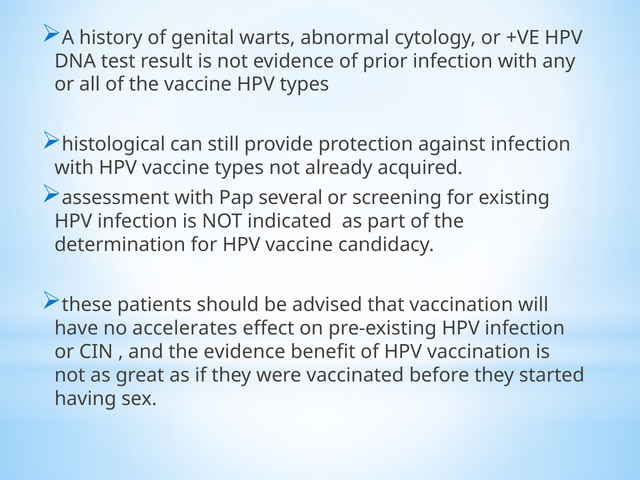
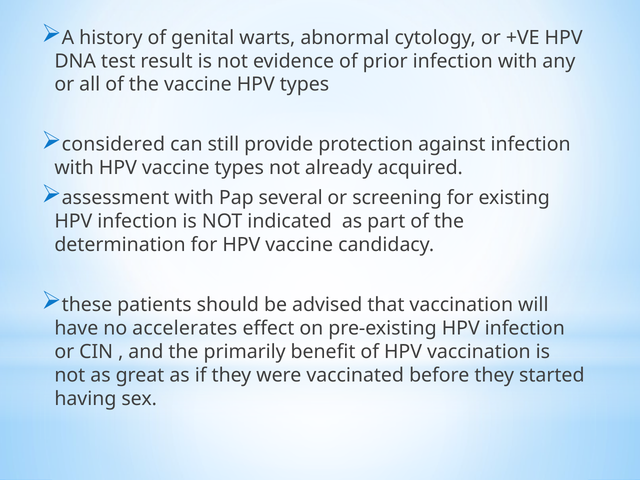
histological: histological -> considered (113, 145)
the evidence: evidence -> primarily (245, 352)
